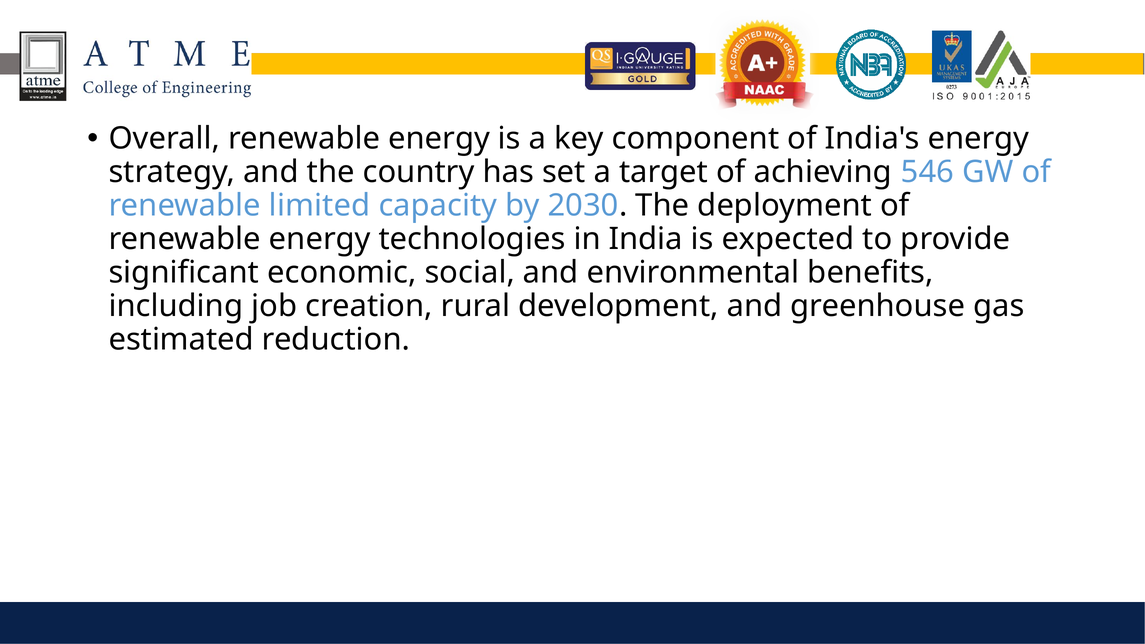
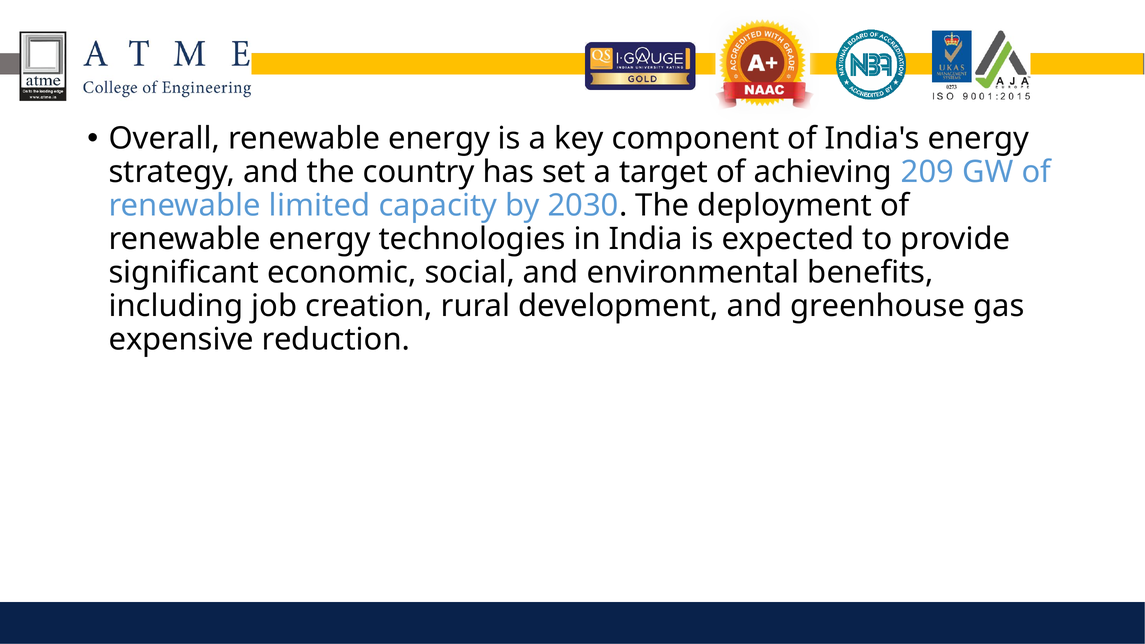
546: 546 -> 209 (928, 172)
estimated: estimated -> expensive (181, 339)
